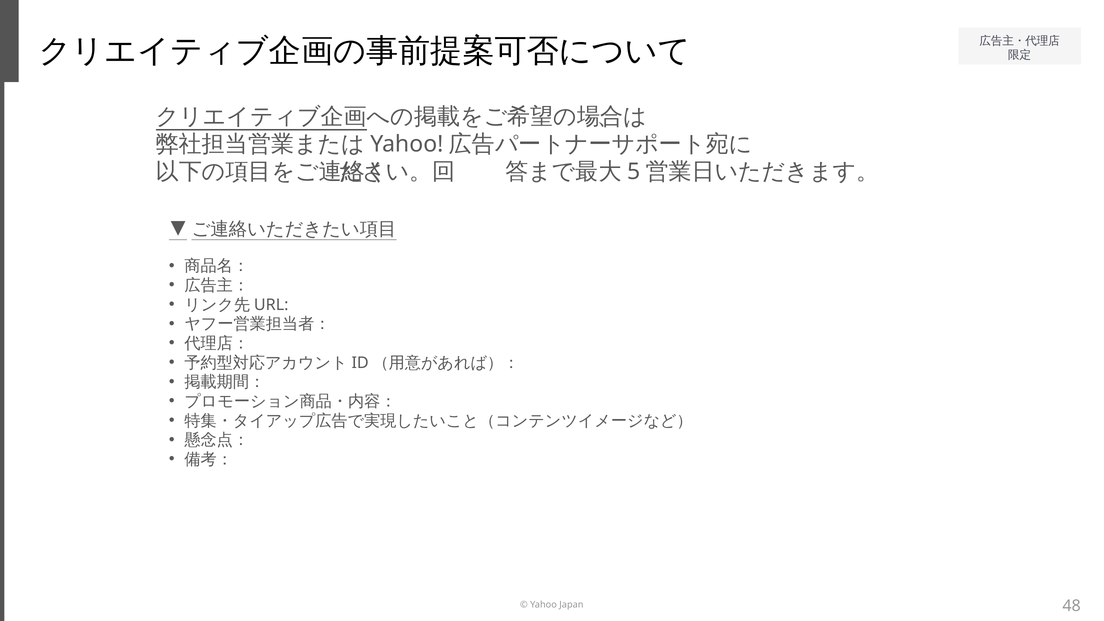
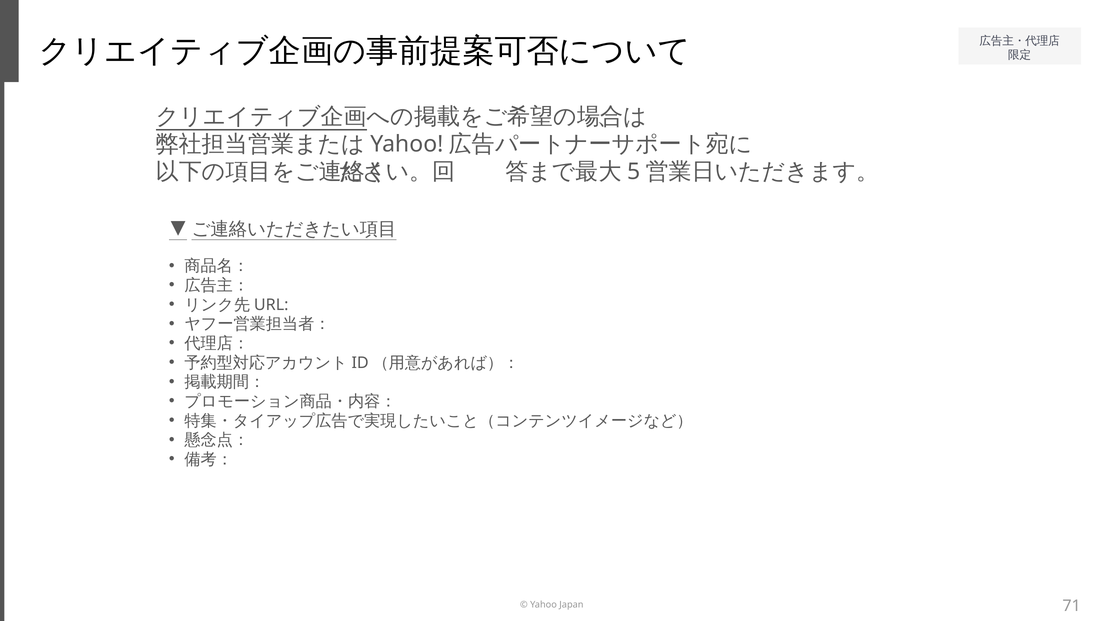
48: 48 -> 71 (1072, 606)
